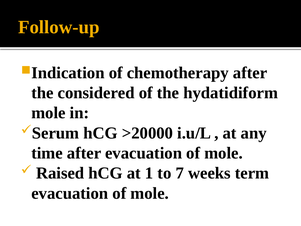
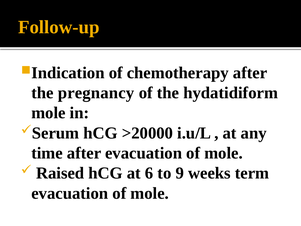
considered: considered -> pregnancy (96, 93)
1: 1 -> 6 (149, 173)
7: 7 -> 9 (180, 173)
